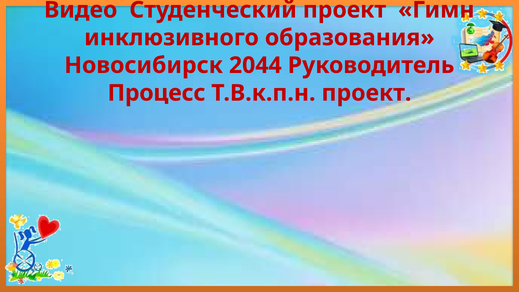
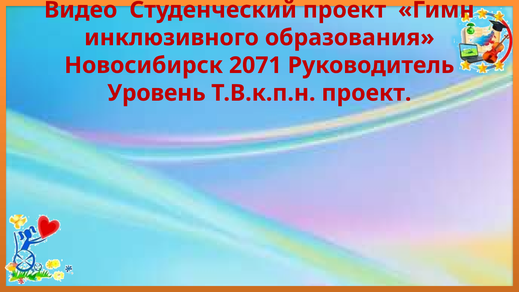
2044: 2044 -> 2071 (255, 65)
Процесс: Процесс -> Уровень (156, 93)
